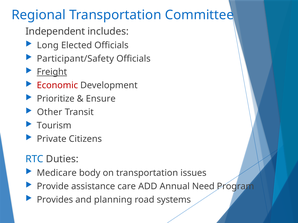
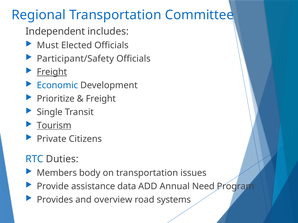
Long: Long -> Must (48, 45)
Economic colour: red -> blue (57, 86)
Ensure: Ensure -> Freight (101, 99)
Other: Other -> Single (50, 112)
Tourism underline: none -> present (54, 126)
Medicare: Medicare -> Members (57, 173)
care: care -> data (127, 187)
planning: planning -> overview (113, 200)
